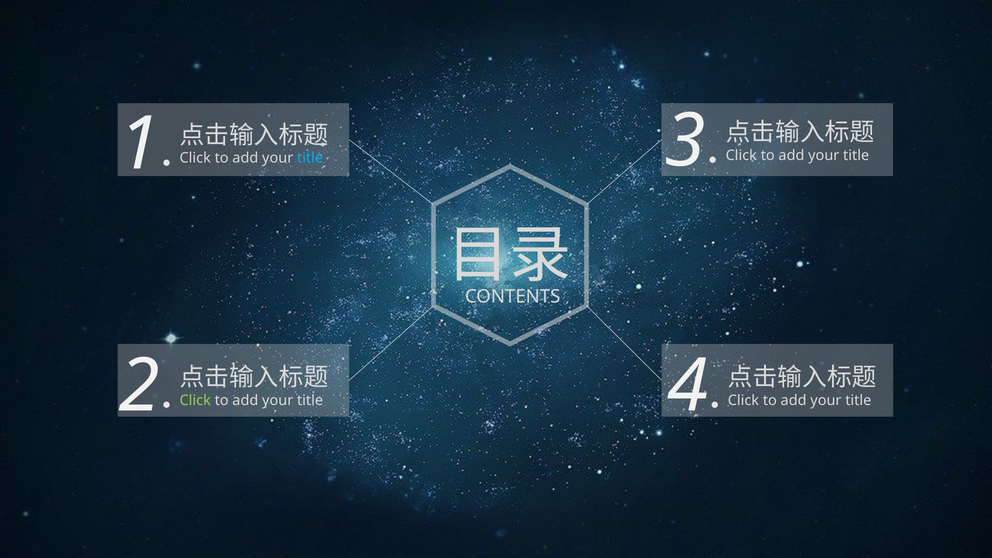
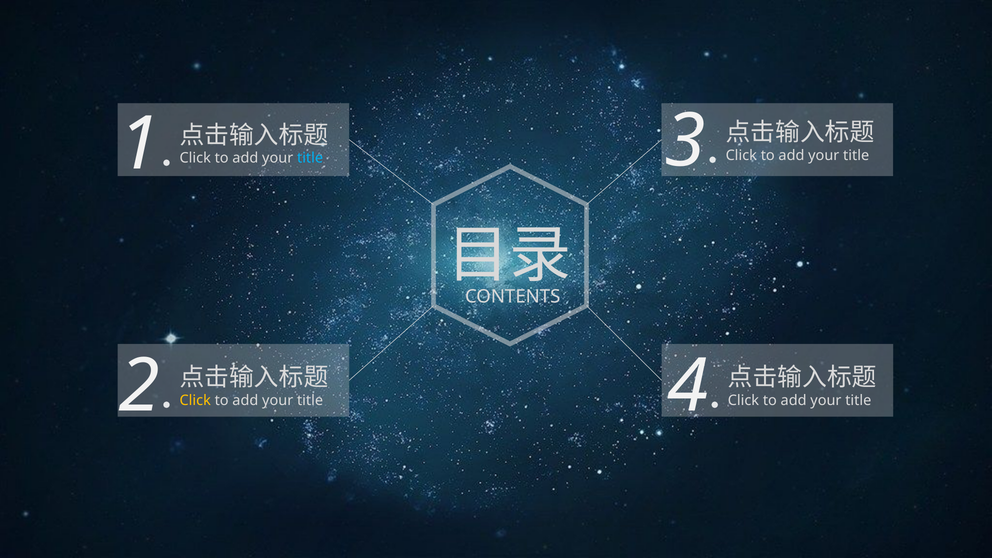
Click colour: light green -> yellow (195, 400)
